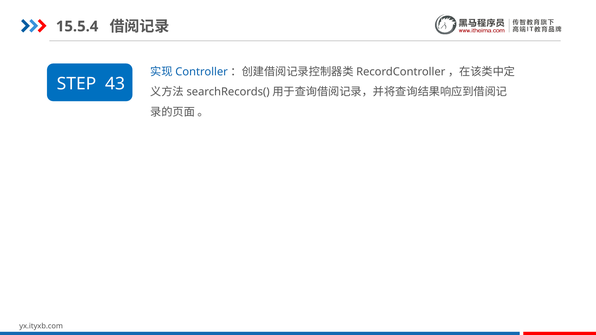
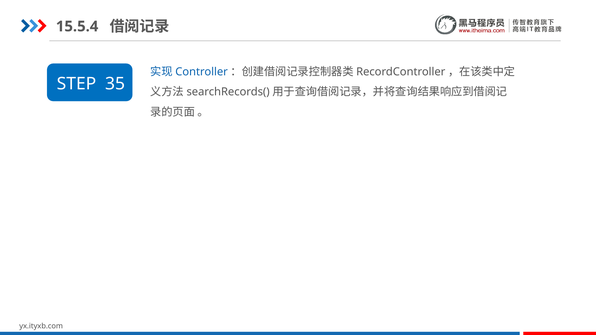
43: 43 -> 35 (115, 84)
